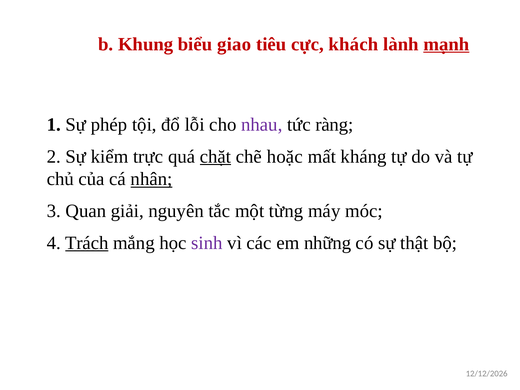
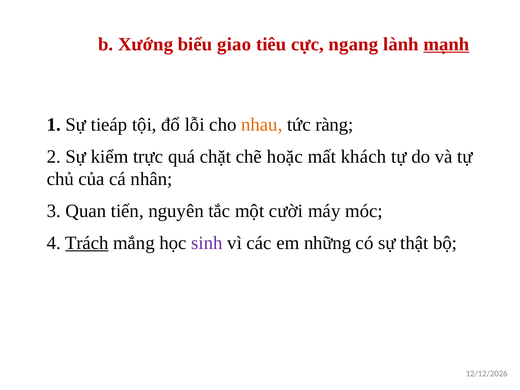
Khung: Khung -> Xướng (146, 44)
khách: khách -> ngang (353, 44)
phép: phép -> tieáp (109, 125)
nhau colour: purple -> orange (262, 125)
chặt underline: present -> none (215, 156)
kháng: kháng -> khách (364, 156)
nhân underline: present -> none (151, 179)
giải: giải -> tiến (127, 211)
từng: từng -> cười (286, 211)
